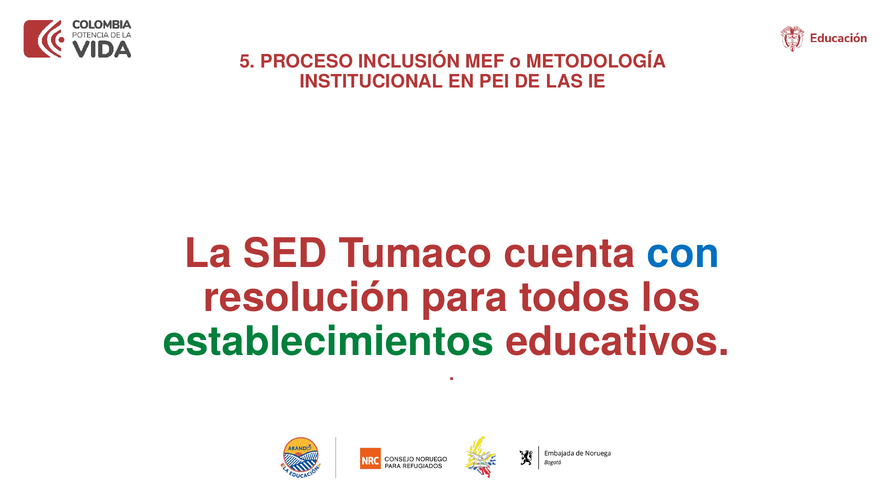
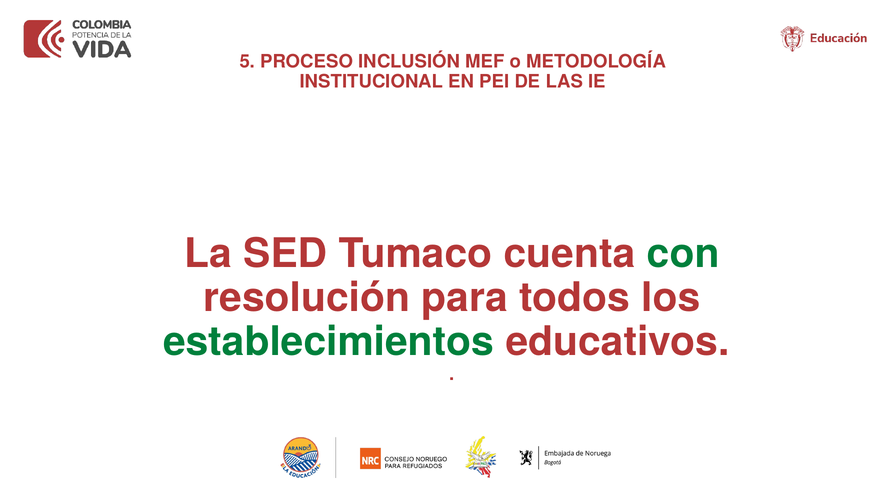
con colour: blue -> green (683, 254)
